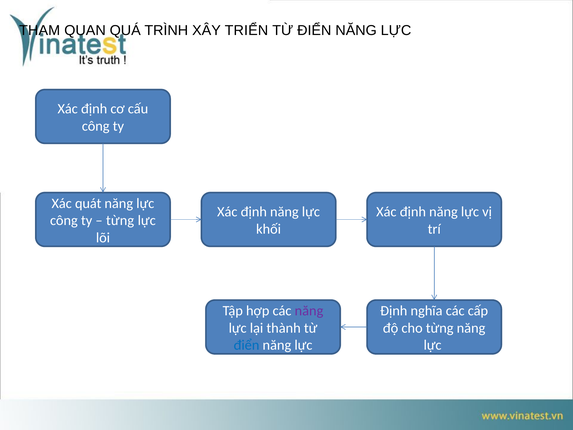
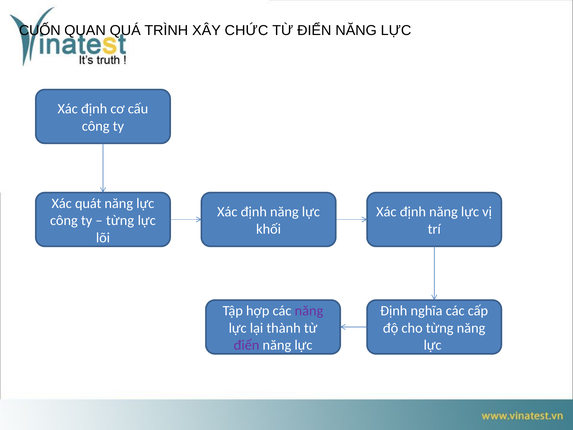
THAM: THAM -> CUỐN (40, 30)
TRIỂN: TRIỂN -> CHỨC (246, 30)
điển colour: blue -> purple (246, 345)
